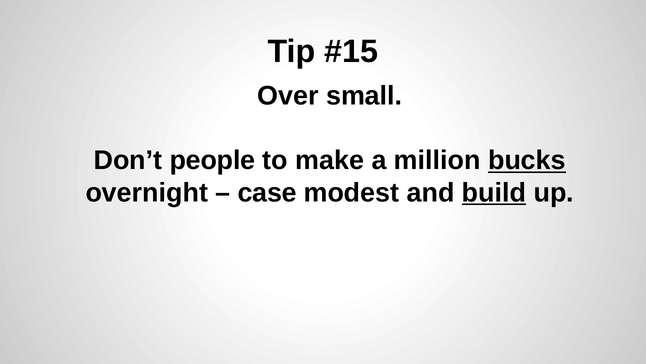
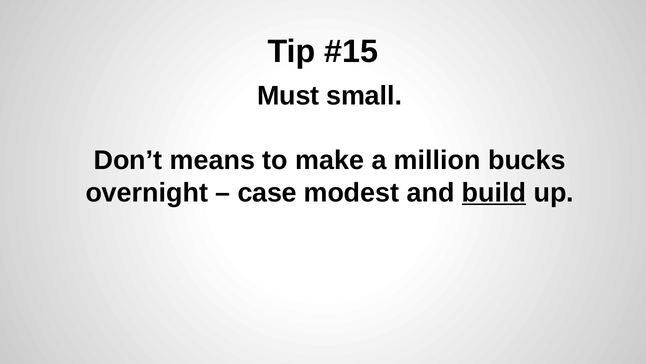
Over: Over -> Must (288, 96)
people: people -> means (212, 160)
bucks underline: present -> none (527, 160)
